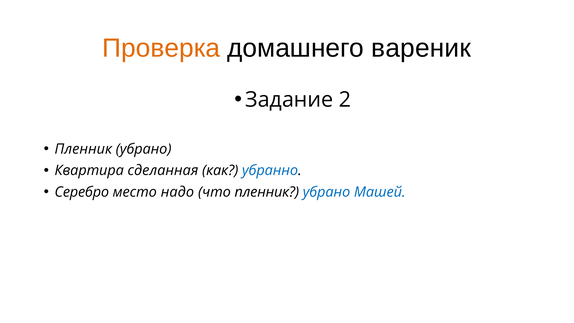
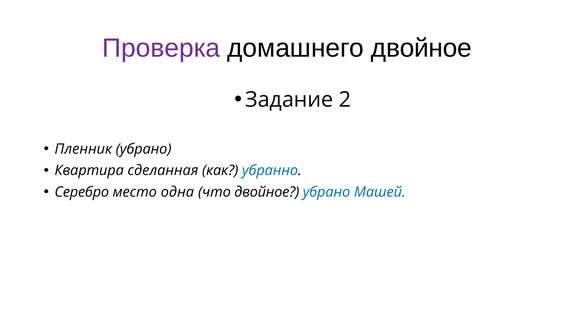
Проверка colour: orange -> purple (161, 48)
домашнего вареник: вареник -> двойное (421, 48)
надо: надо -> одна (177, 192)
что пленник: пленник -> двойное (267, 192)
